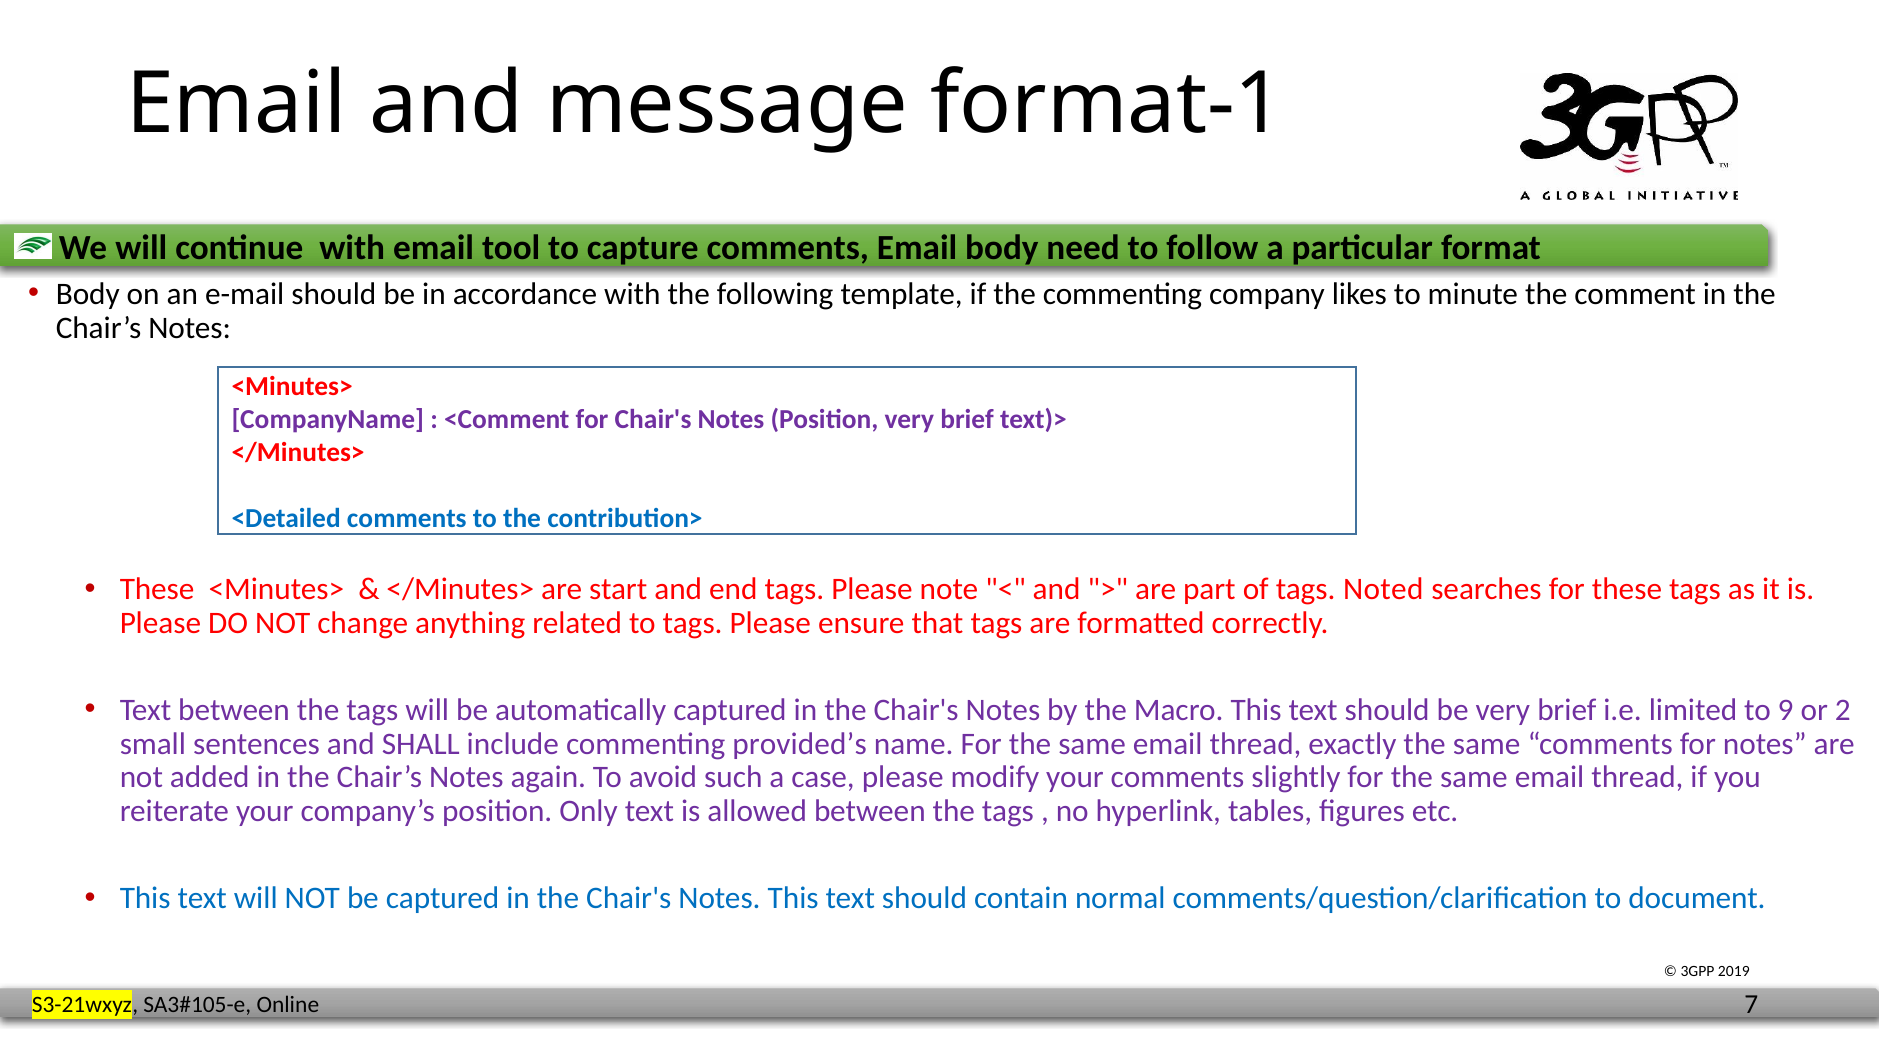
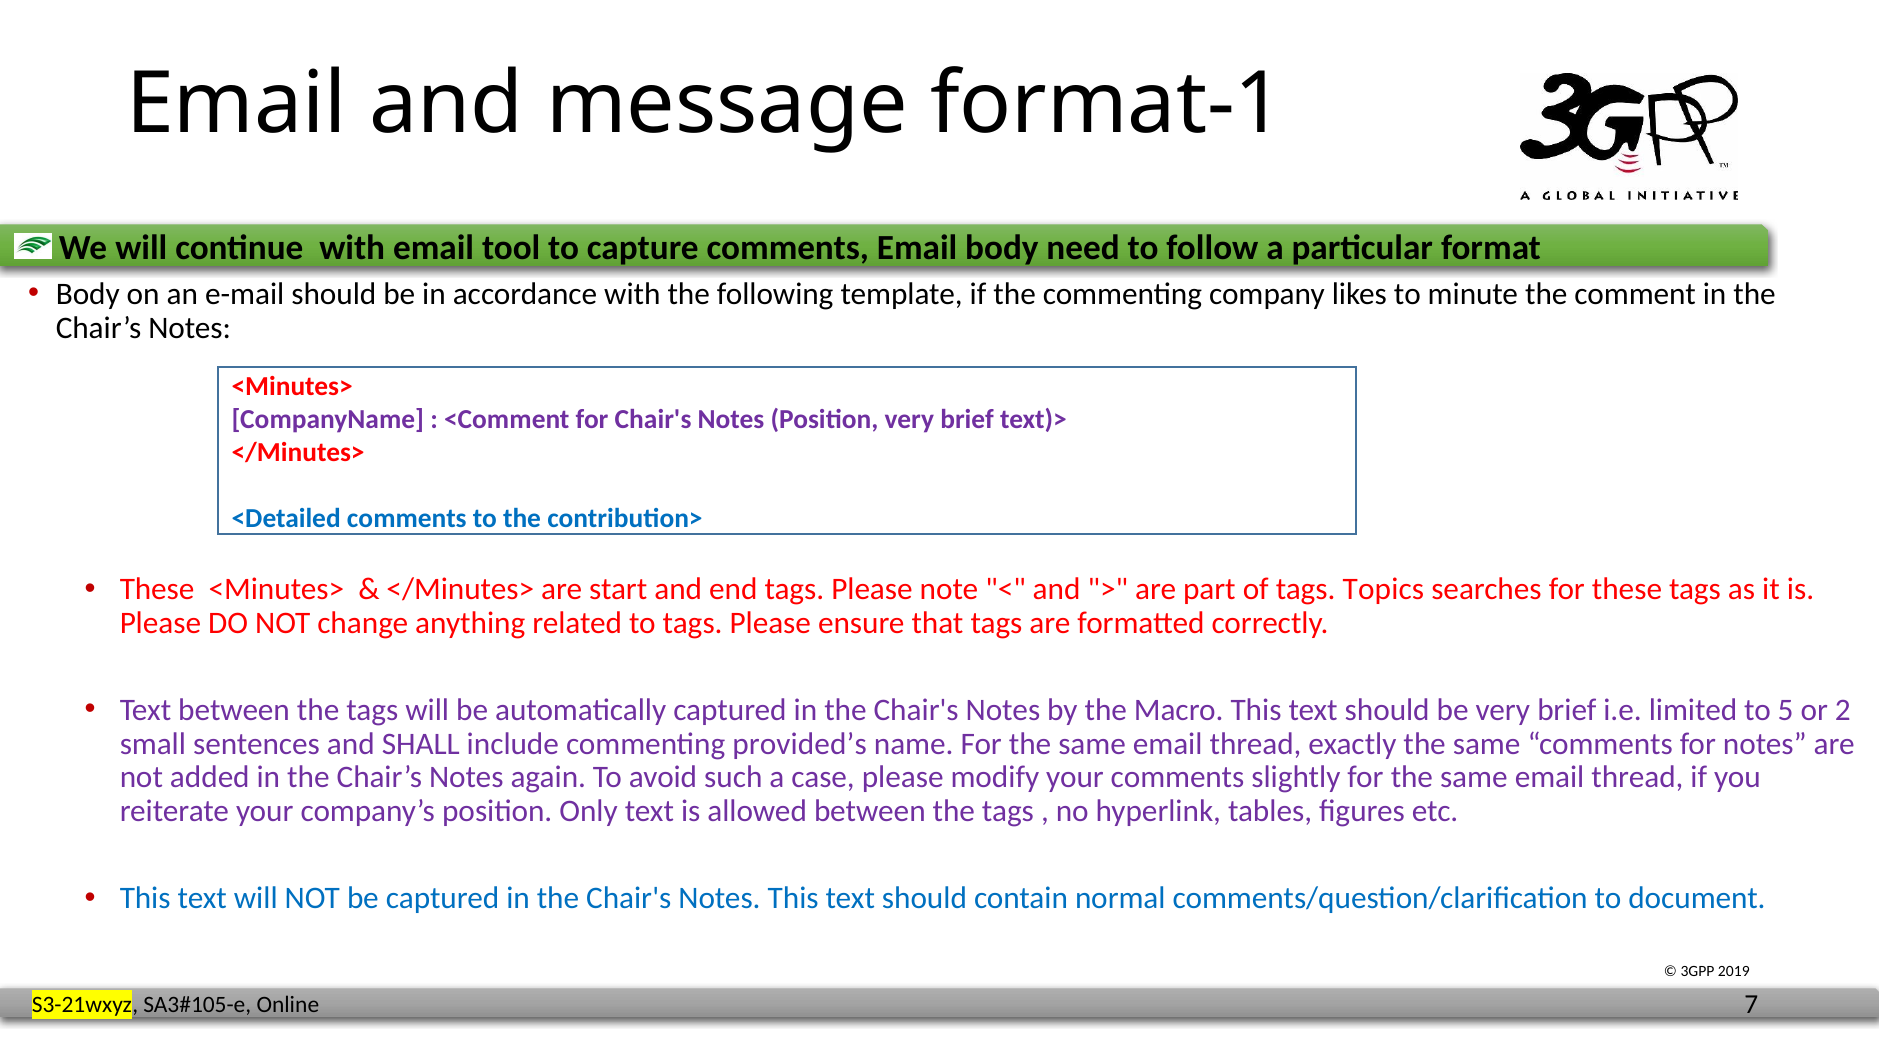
Noted: Noted -> Topics (1383, 589)
9: 9 -> 5 (1786, 710)
